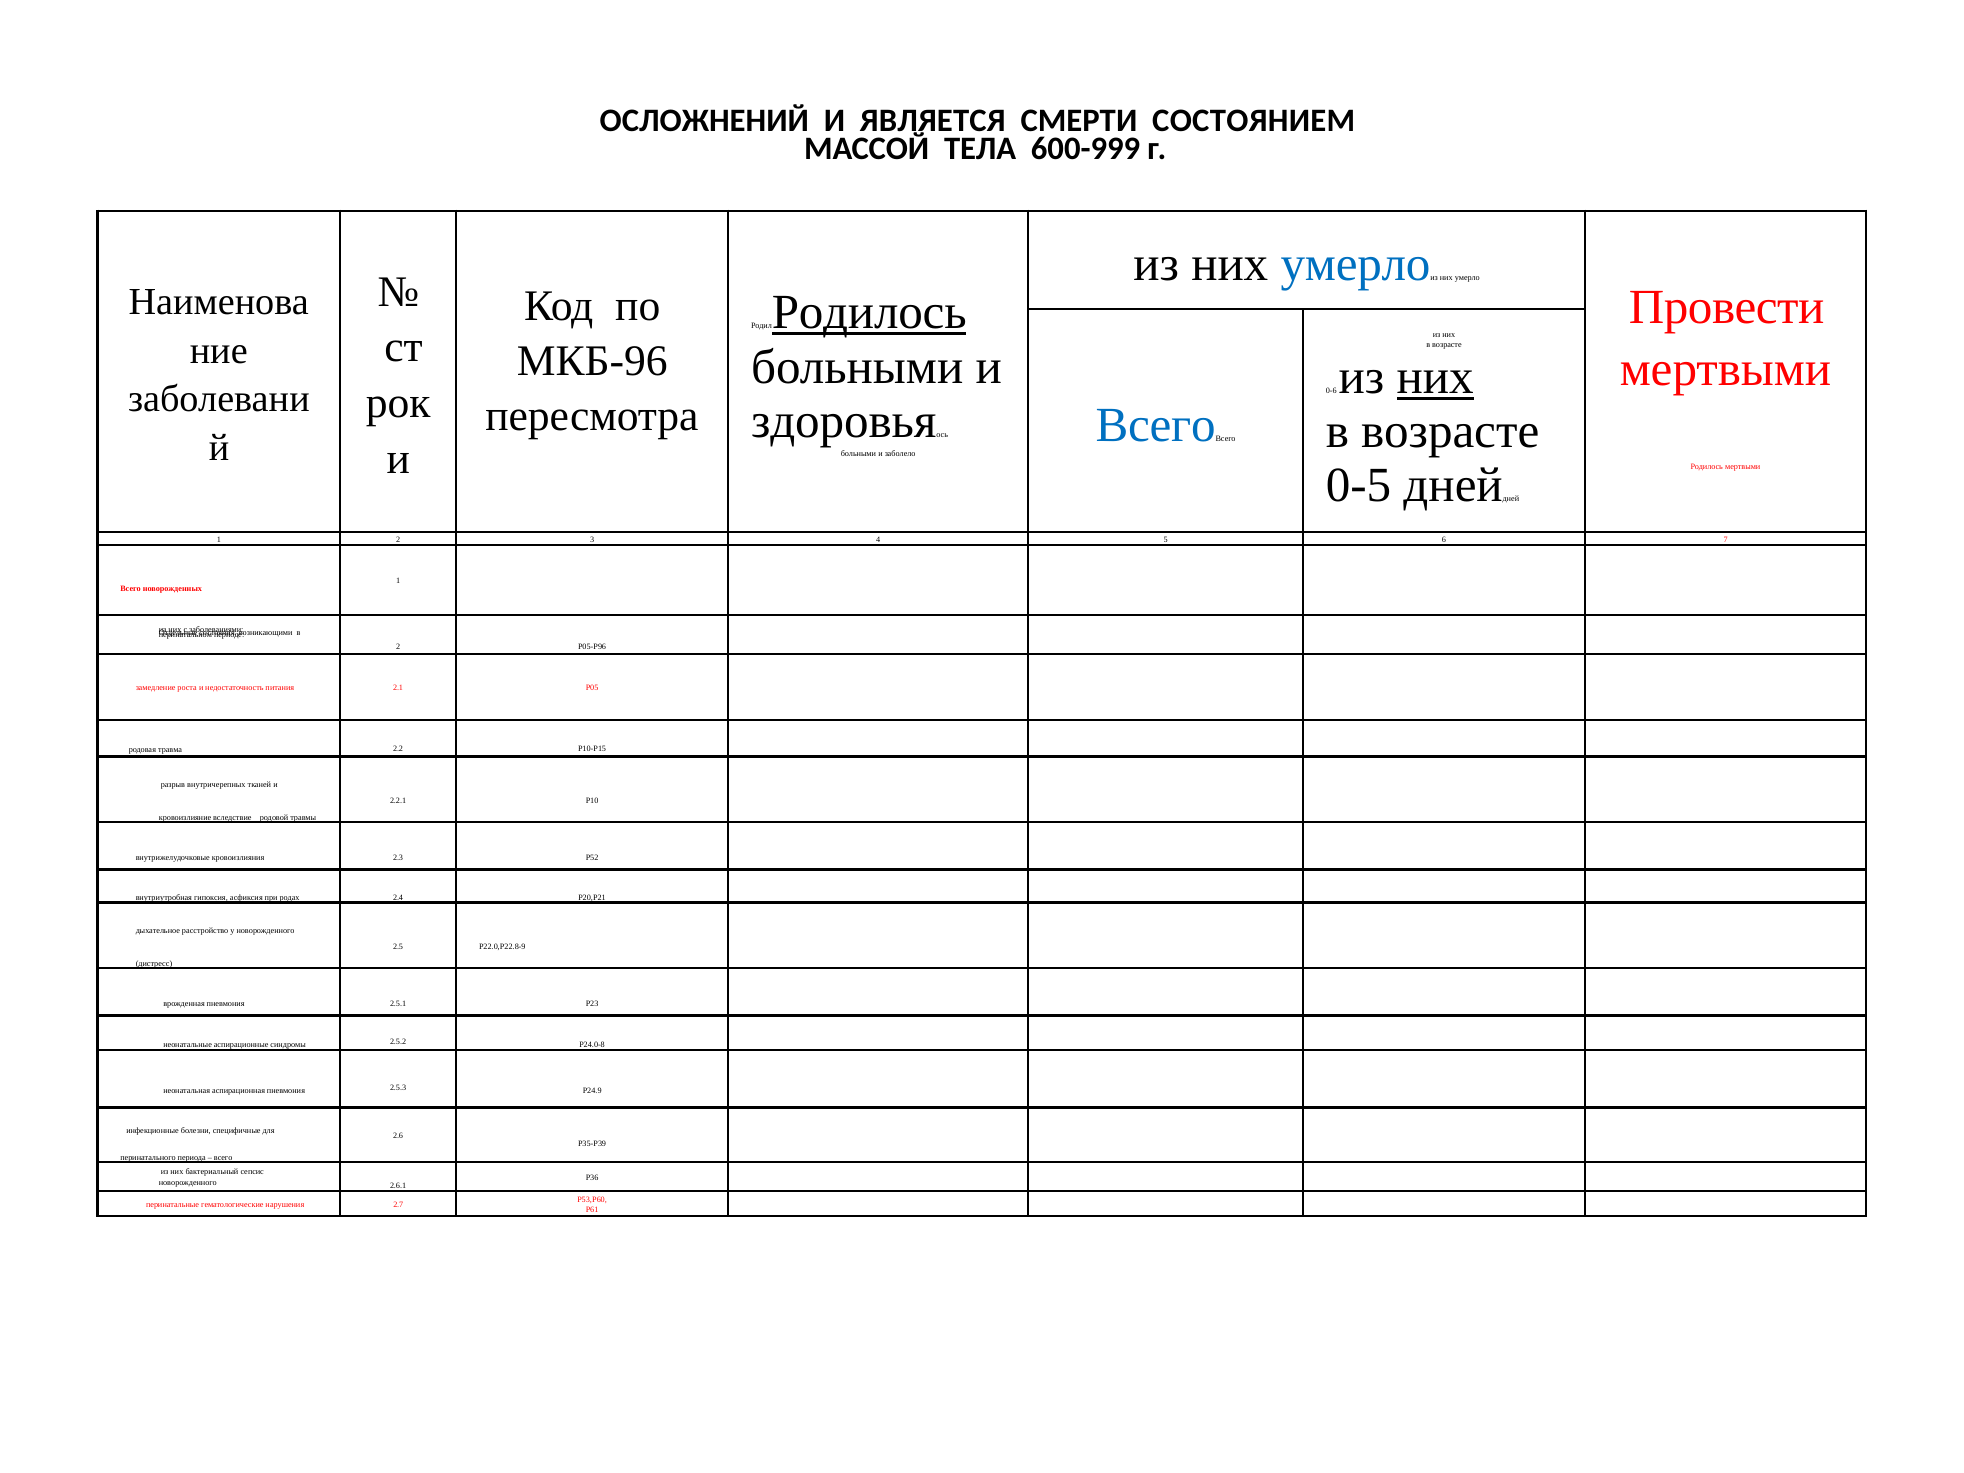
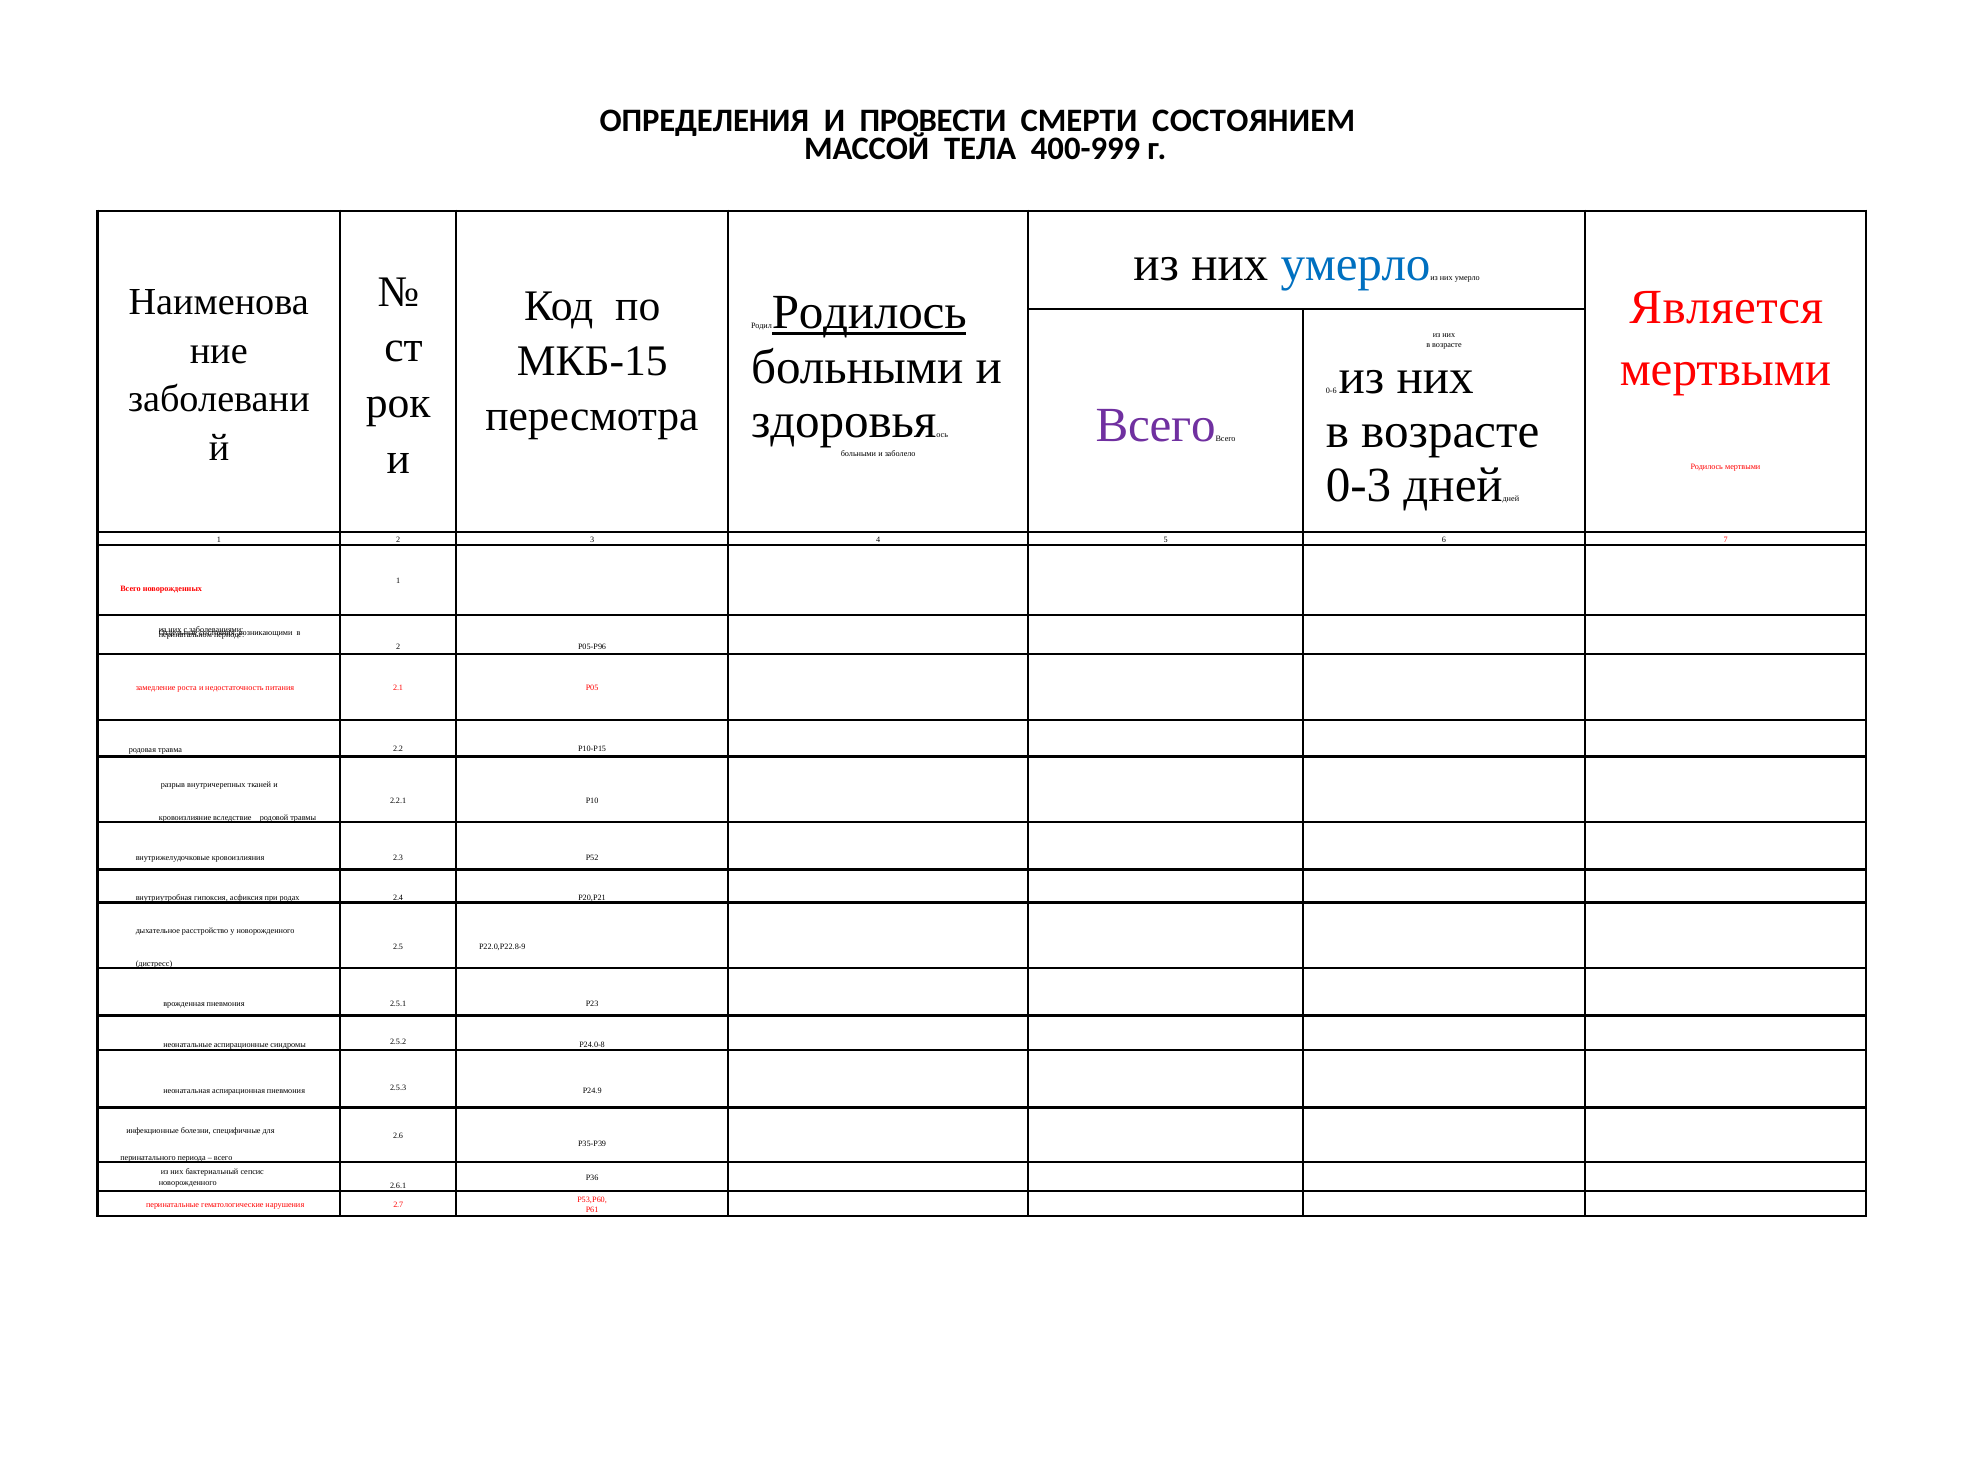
ОСЛОЖНЕНИЙ: ОСЛОЖНЕНИЙ -> ОПРЕДЕЛЕНИЯ (704, 121)
ЯВЛЯЕТСЯ: ЯВЛЯЕТСЯ -> ПРОВЕСТИ (933, 121)
600-999: 600-999 -> 400-999 (1086, 149)
Провести: Провести -> Является (1726, 307)
МКБ-96: МКБ-96 -> МКБ-15 (592, 361)
них underline: present -> none (1435, 377)
Всего colour: blue -> purple (1156, 425)
0-5: 0-5 -> 0-3 (1359, 486)
